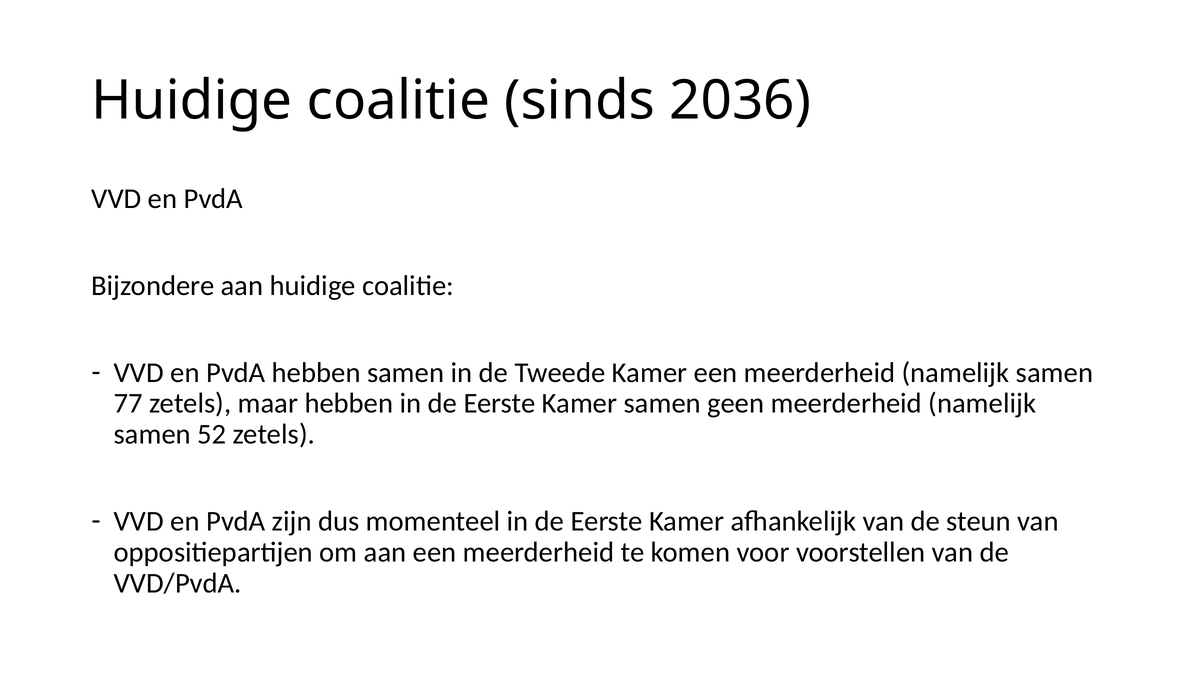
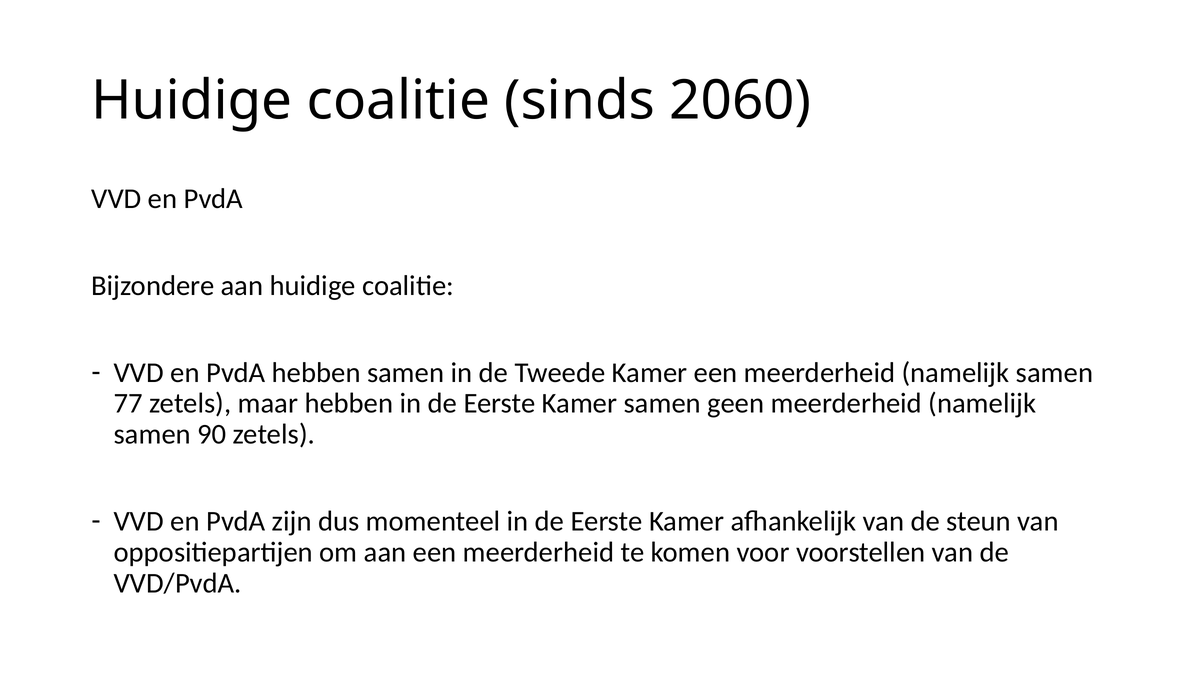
2036: 2036 -> 2060 (740, 101)
52: 52 -> 90 (212, 435)
